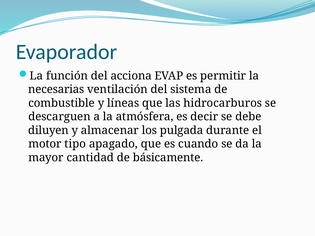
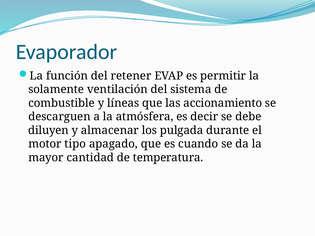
acciona: acciona -> retener (131, 76)
necesarias: necesarias -> solamente (56, 89)
hidrocarburos: hidrocarburos -> accionamiento (223, 103)
básicamente: básicamente -> temperatura (168, 158)
